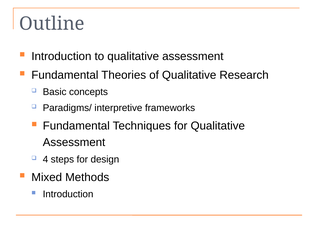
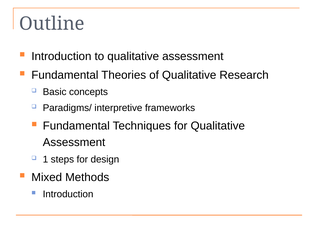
4: 4 -> 1 (45, 159)
